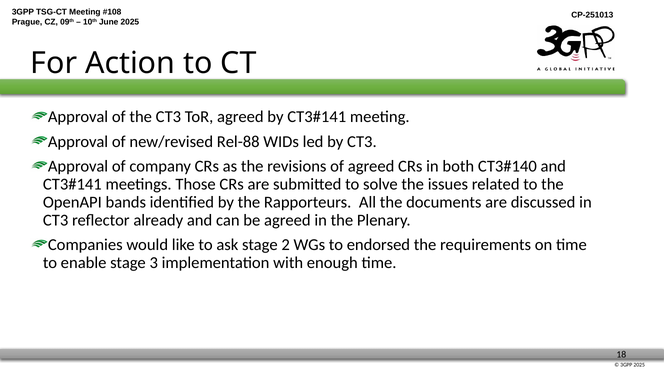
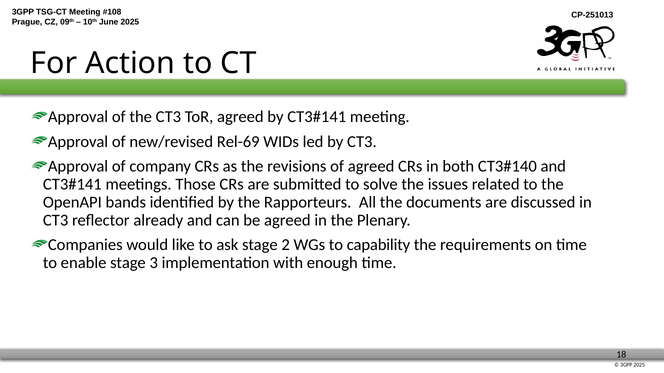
Rel-88: Rel-88 -> Rel-69 (238, 142)
endorsed: endorsed -> capability (378, 245)
